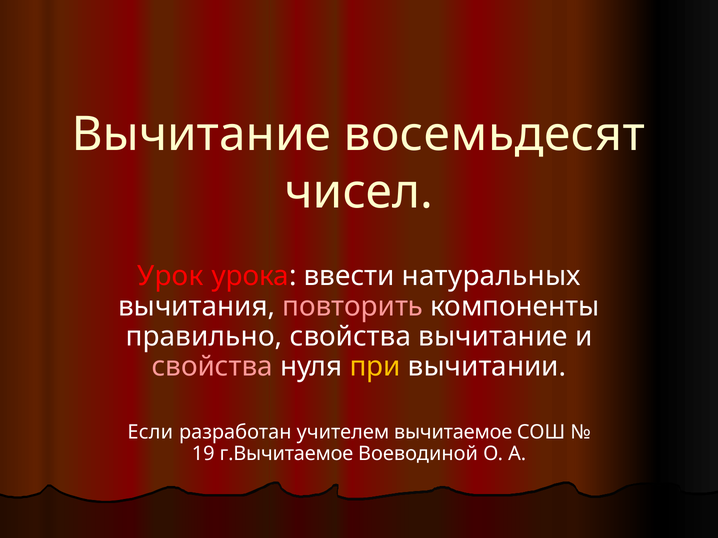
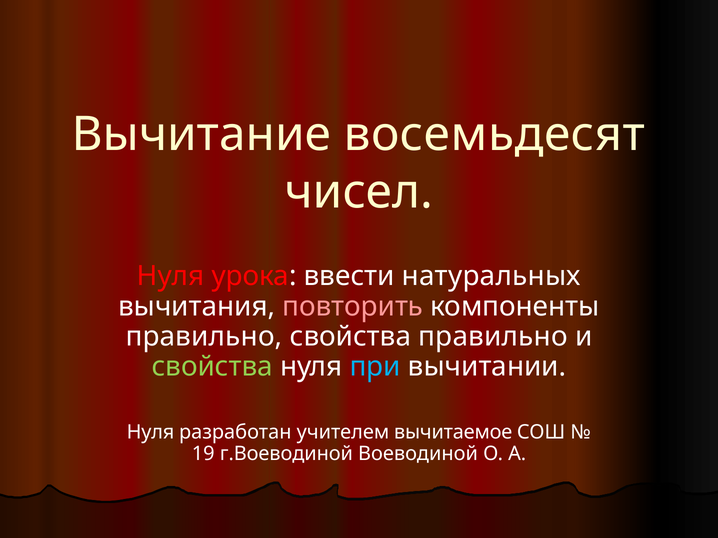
Урок: Урок -> Нуля (171, 277)
свойства вычитание: вычитание -> правильно (493, 337)
свойства colour: pink -> light green (212, 367)
при colour: yellow -> light blue (375, 367)
Если: Если -> Нуля (151, 433)
г.Вычитаемое: г.Вычитаемое -> г.Воеводиной (286, 454)
